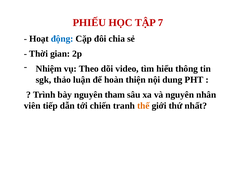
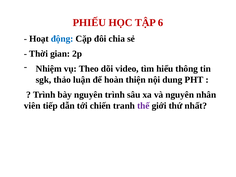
7: 7 -> 6 (161, 23)
nguyên tham: tham -> trình (115, 95)
thế colour: orange -> purple (143, 106)
